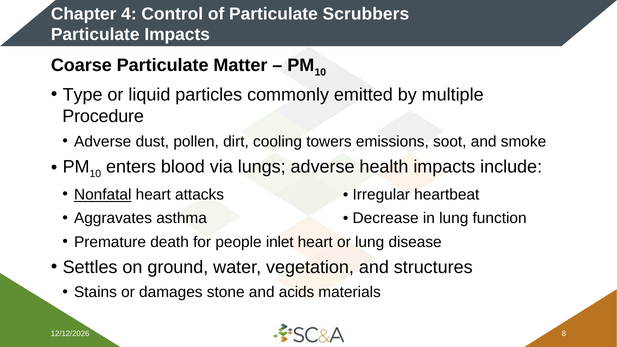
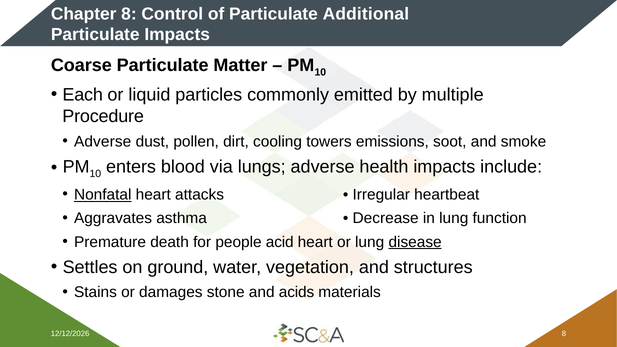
Chapter 4: 4 -> 8 (129, 14)
Scrubbers: Scrubbers -> Additional (366, 14)
Type: Type -> Each (83, 95)
inlet: inlet -> acid (280, 242)
disease underline: none -> present (415, 242)
